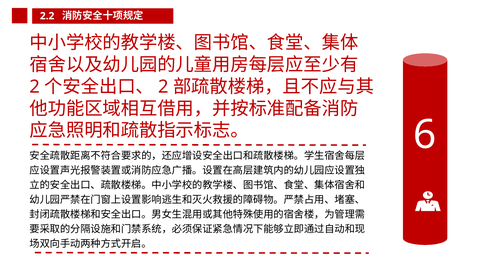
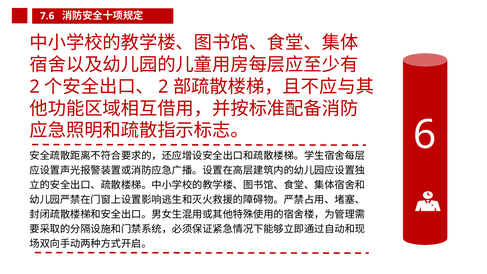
2.2: 2.2 -> 7.6 (47, 16)
